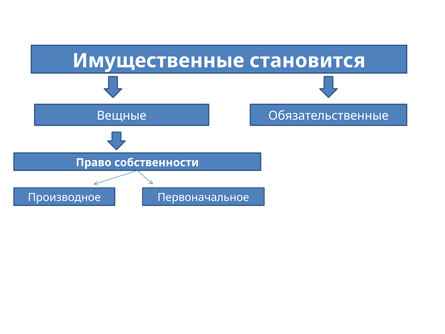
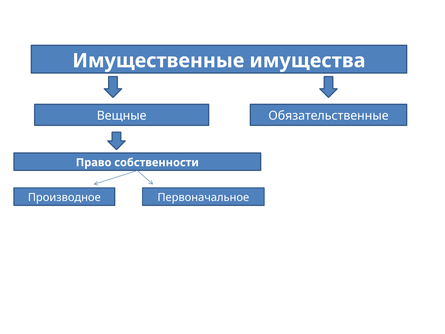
становится: становится -> имущества (307, 61)
